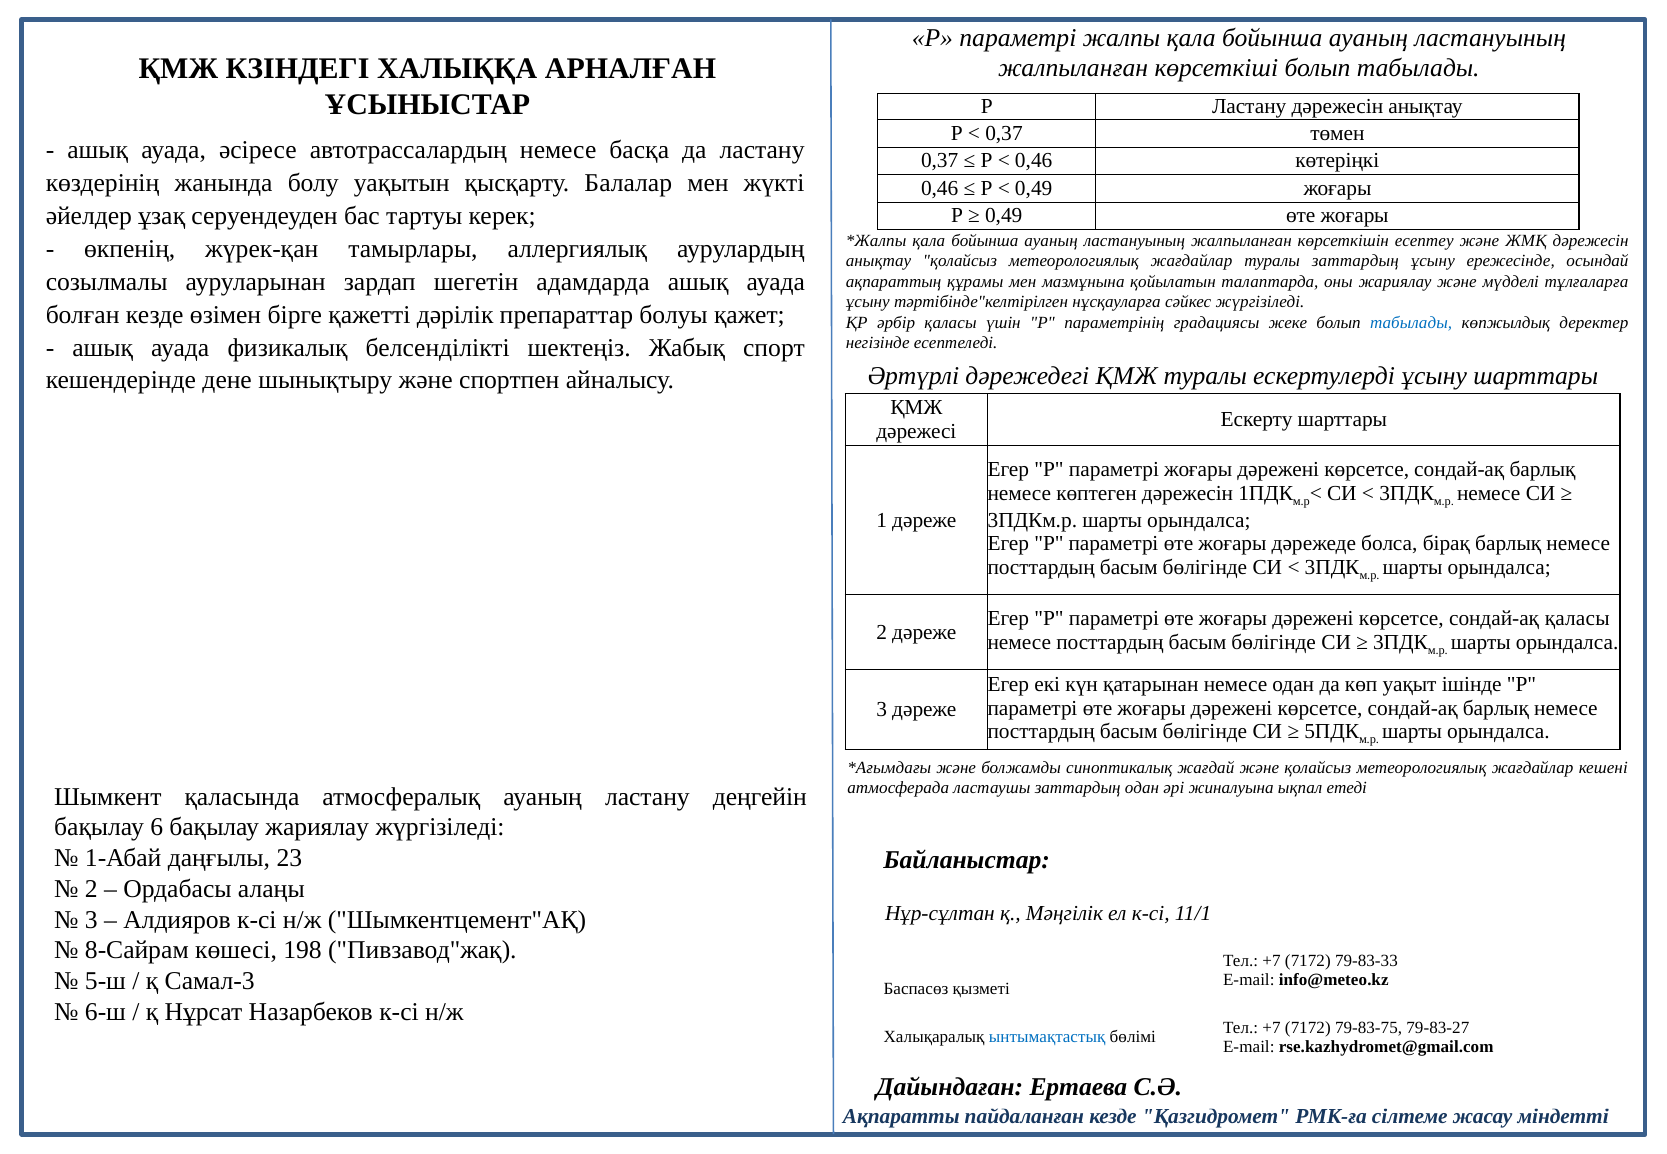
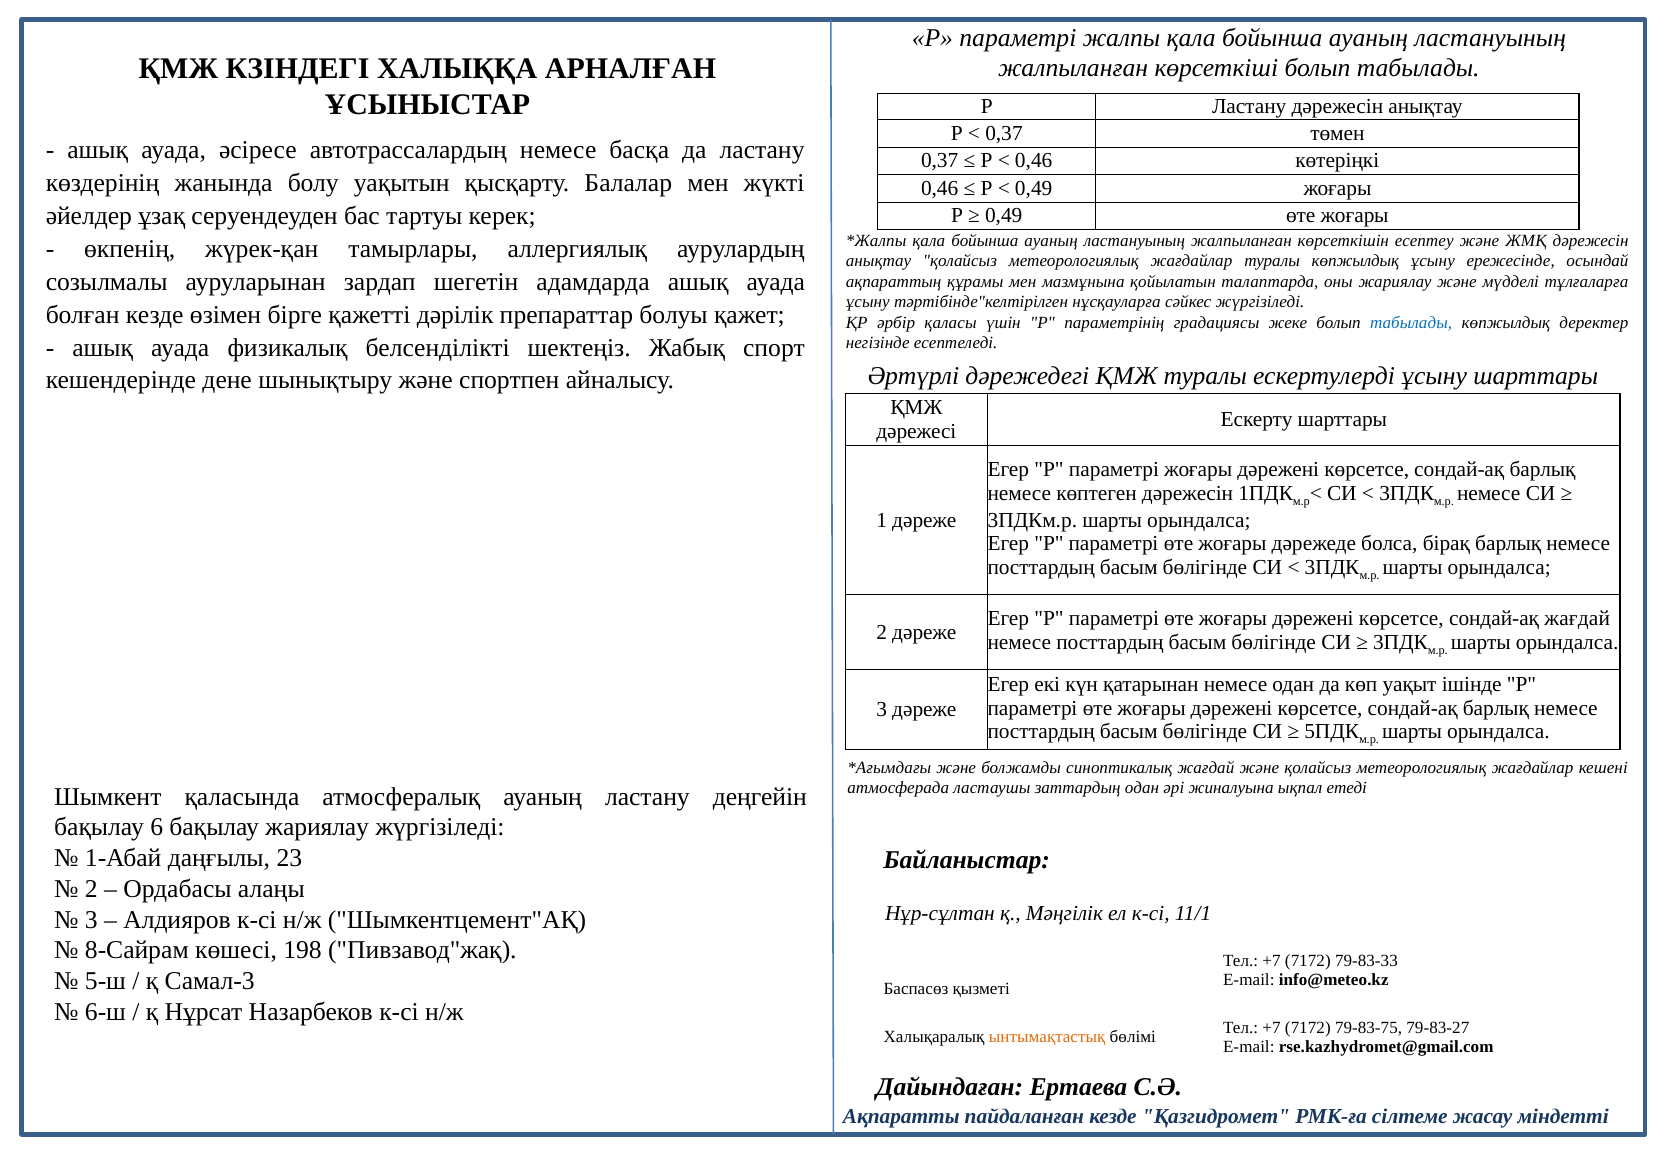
туралы заттардың: заттардың -> көпжылдық (1355, 261)
сондай-ақ қаласы: қаласы -> жағдай (1577, 619)
ынтымақтастық colour: blue -> orange (1047, 1037)
